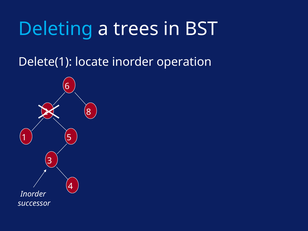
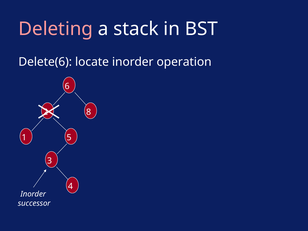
Deleting colour: light blue -> pink (56, 29)
trees: trees -> stack (136, 29)
Delete(1: Delete(1 -> Delete(6 (45, 62)
